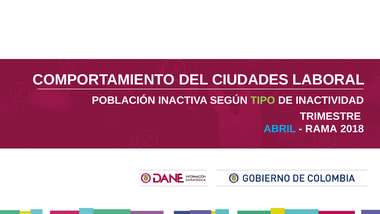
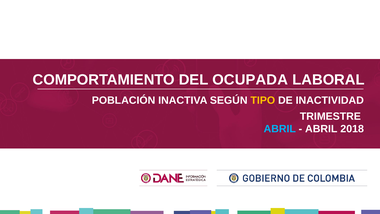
CIUDADES: CIUDADES -> OCUPADA (250, 80)
TIPO colour: light green -> yellow (263, 100)
RAMA: RAMA -> ABRIL (321, 129)
